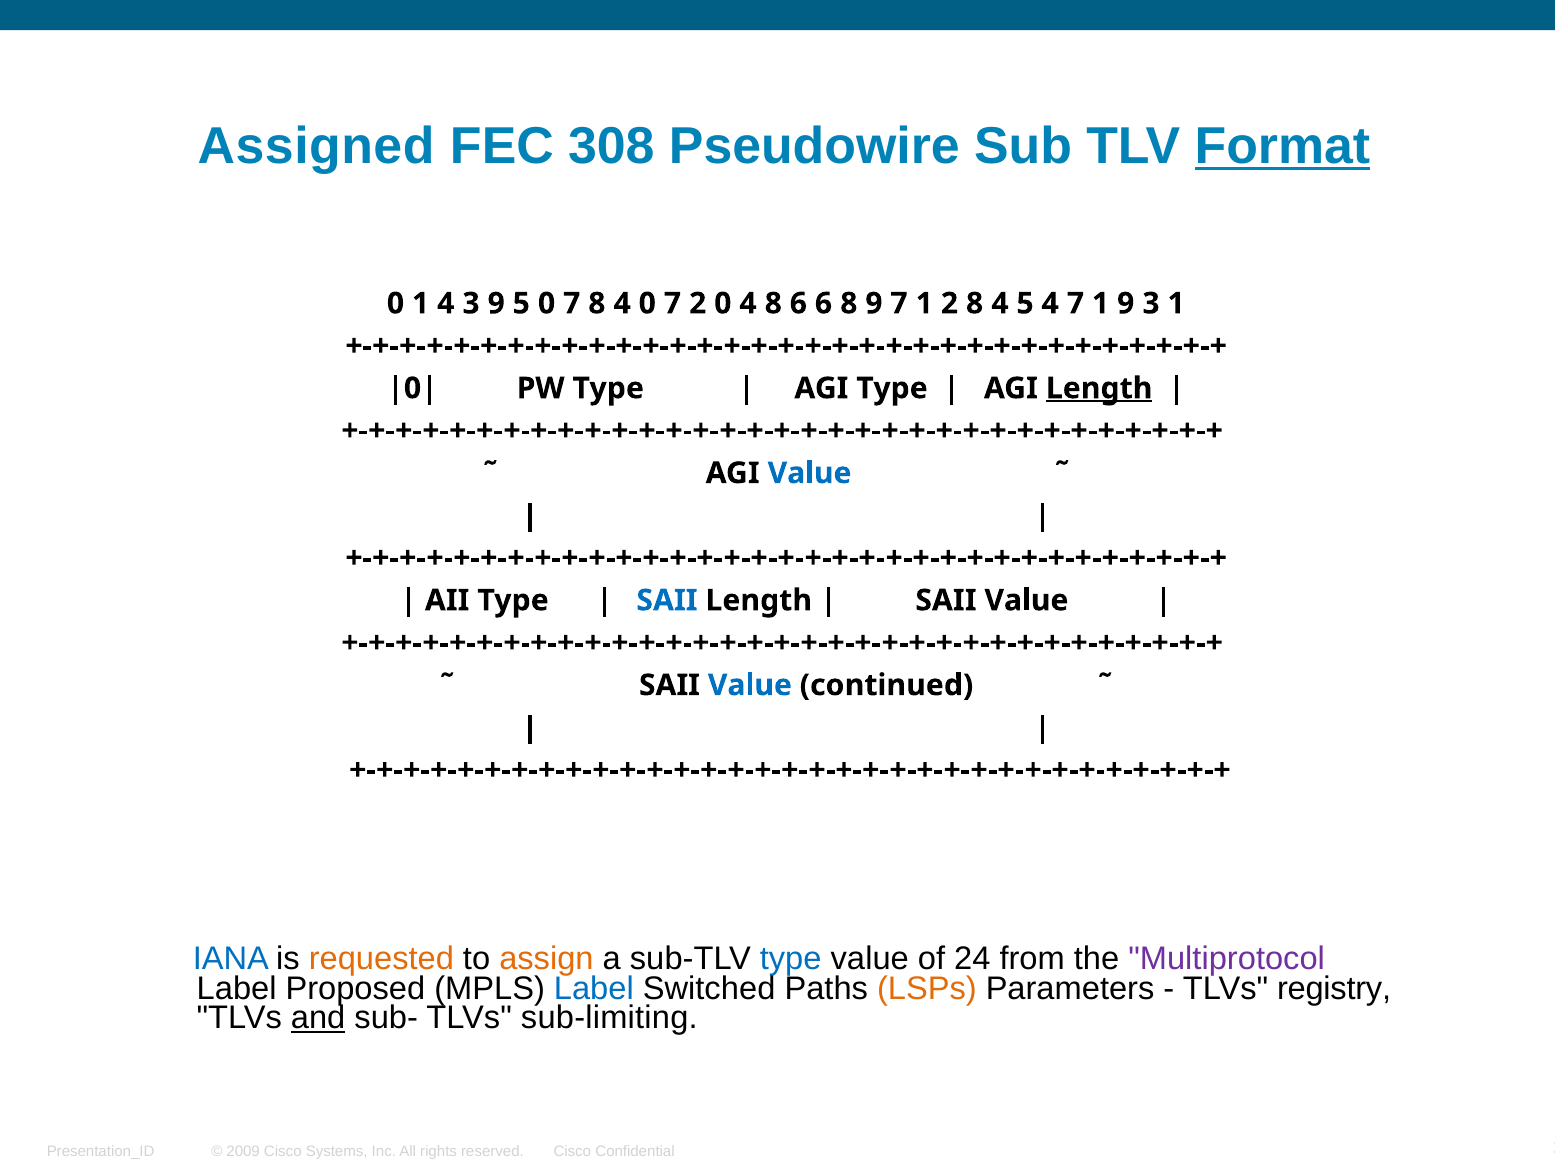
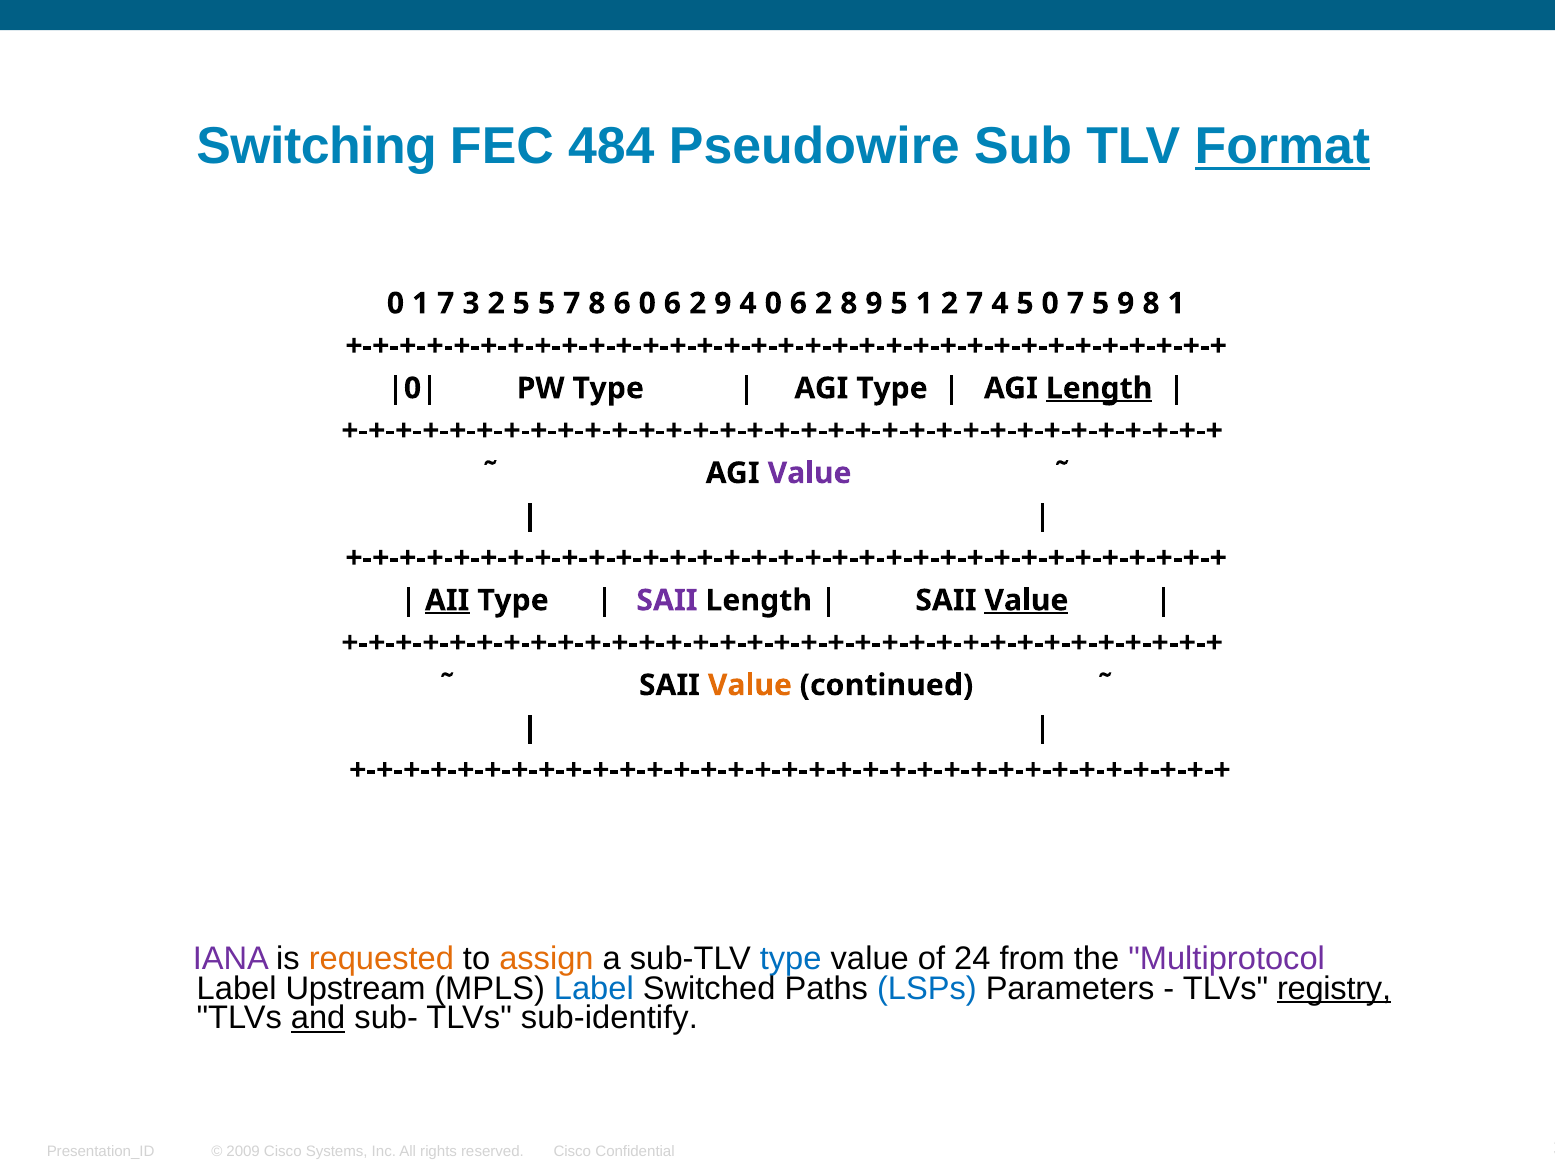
Assigned: Assigned -> Switching (317, 146)
308: 308 -> 484 (611, 146)
1 4: 4 -> 7 (446, 304)
3 9: 9 -> 2 (496, 304)
5 0: 0 -> 5 (547, 304)
7 8 4: 4 -> 6 (622, 304)
7: 7 -> 6 (672, 304)
2 0: 0 -> 9 (723, 304)
4 8: 8 -> 0 (773, 304)
6: 6 -> 2 (823, 304)
9 7: 7 -> 5 (899, 304)
2 8: 8 -> 7 (975, 304)
5 4: 4 -> 0 (1050, 304)
1: 1 -> 5 (1101, 304)
9 3: 3 -> 8 (1151, 304)
Value colour: blue -> purple (810, 473)
AII underline: none -> present (447, 601)
SAII colour: blue -> purple (667, 601)
Value underline: none -> present (1026, 601)
Value colour: blue -> orange (750, 685)
IANA colour: blue -> purple (231, 959)
Proposed: Proposed -> Upstream (356, 989)
LSPs colour: orange -> blue (927, 989)
registry underline: none -> present (1334, 989)
sub-limiting: sub-limiting -> sub-identify (609, 1018)
